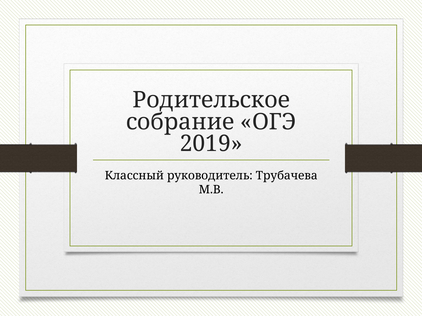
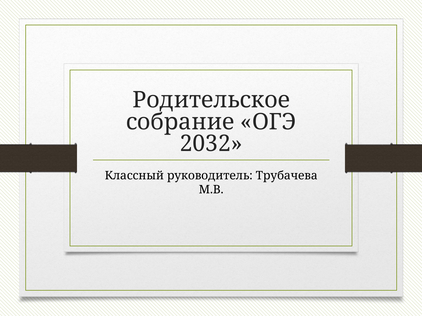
2019: 2019 -> 2032 (211, 144)
